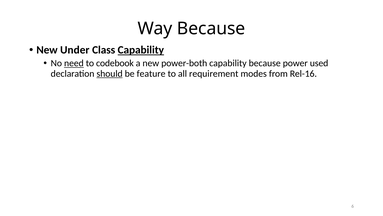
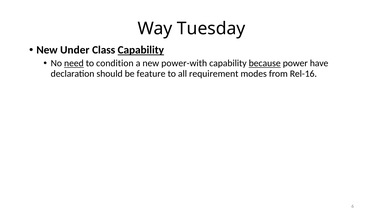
Way Because: Because -> Tuesday (211, 29)
codebook: codebook -> condition (115, 63)
power-both: power-both -> power-with (184, 63)
because underline: none -> present (265, 63)
used: used -> have (319, 63)
should underline: present -> none (110, 73)
